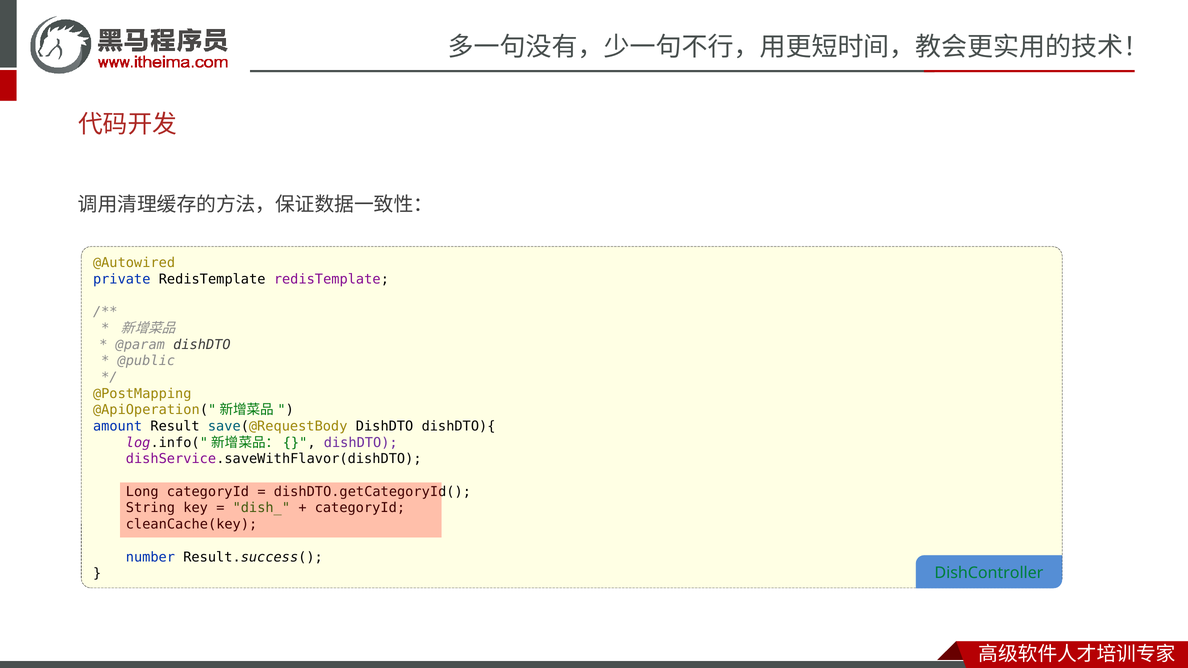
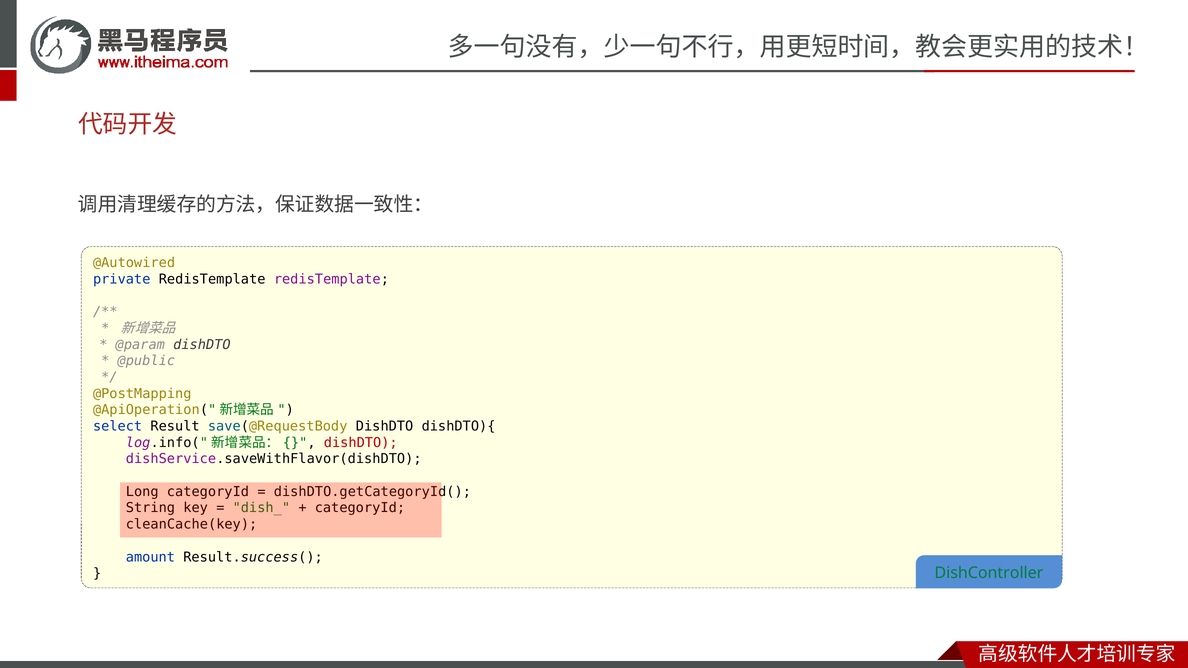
amount: amount -> select (118, 426)
dishDTO colour: purple -> red (361, 443)
number: number -> amount (150, 557)
